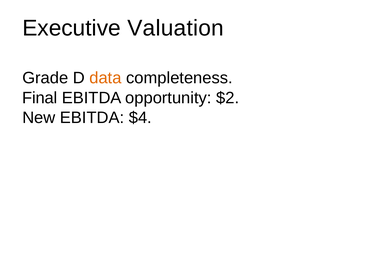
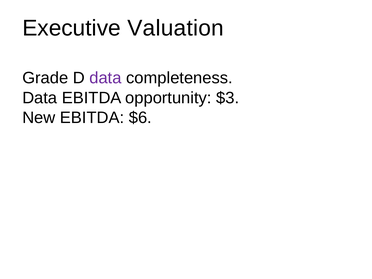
data colour: orange -> purple (105, 78)
Final: Final -> Data (40, 98)
$2: $2 -> $3 (228, 98)
$4: $4 -> $6 (140, 118)
